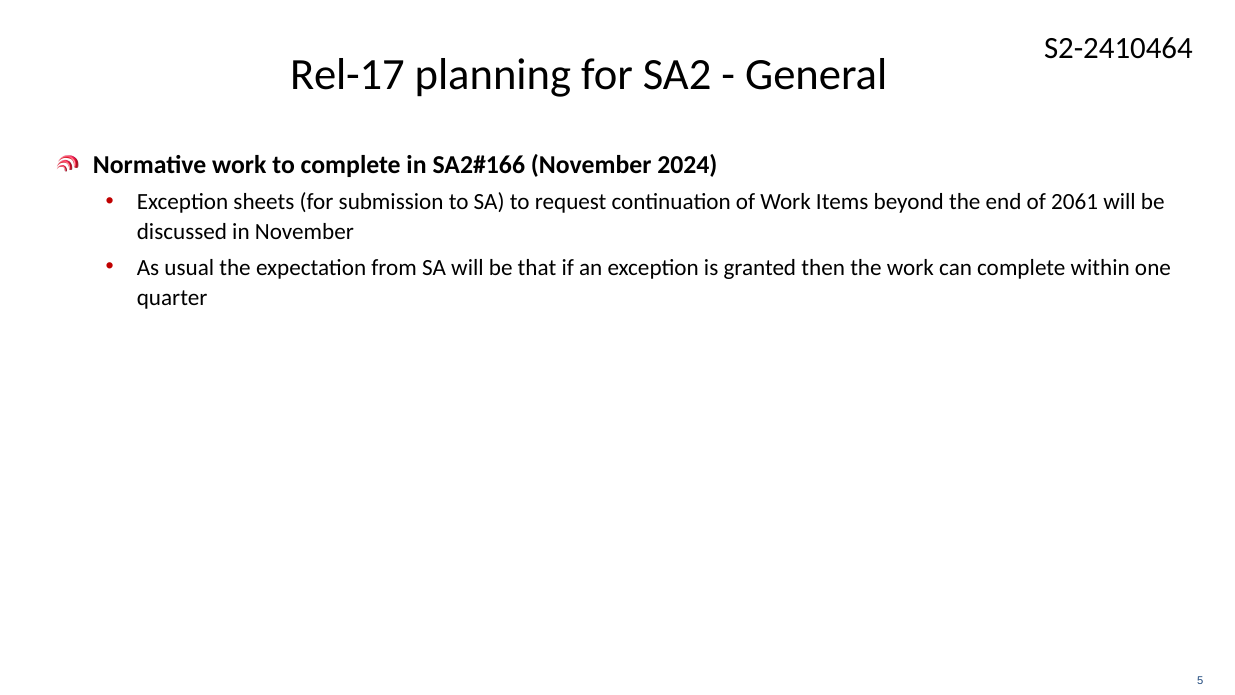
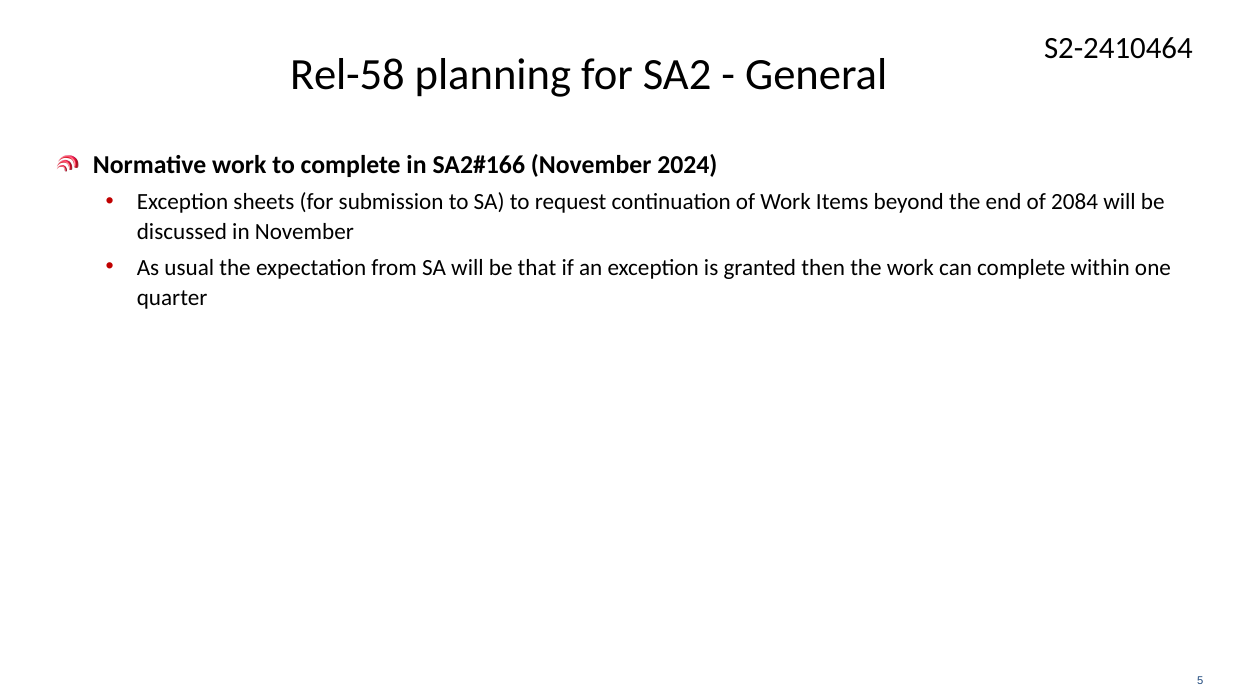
Rel-17: Rel-17 -> Rel-58 (347, 75)
2061: 2061 -> 2084 (1075, 202)
